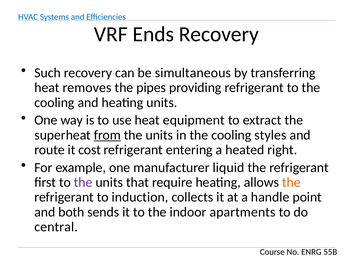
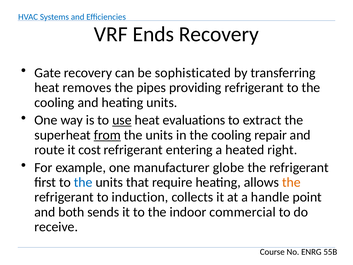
Such: Such -> Gate (48, 73)
simultaneous: simultaneous -> sophisticated (193, 73)
use underline: none -> present (122, 120)
equipment: equipment -> evaluations (194, 120)
styles: styles -> repair (271, 135)
liquid: liquid -> globe (229, 167)
the colour: purple -> blue (83, 182)
apartments: apartments -> commercial (243, 212)
central: central -> receive (56, 227)
